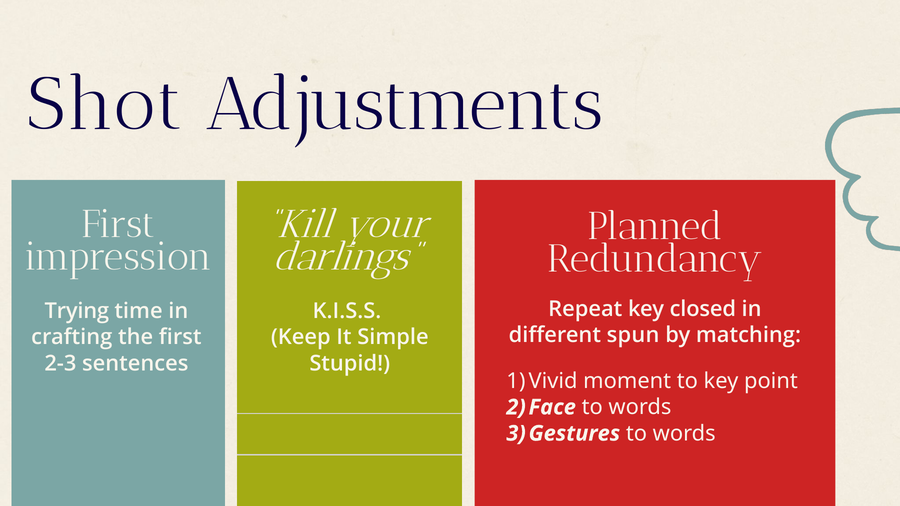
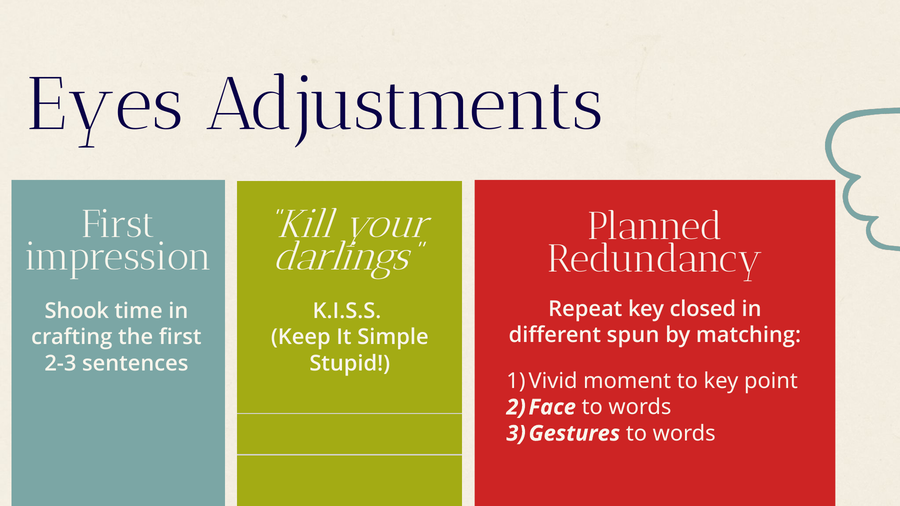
Shot: Shot -> Eyes (105, 105)
Trying: Trying -> Shook (77, 311)
